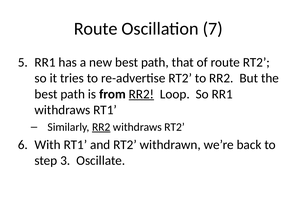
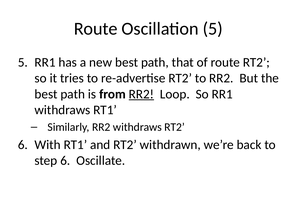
Oscillation 7: 7 -> 5 (213, 29)
RR2 underline: present -> none (101, 127)
step 3: 3 -> 6 (65, 160)
